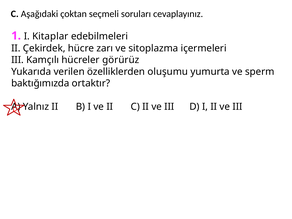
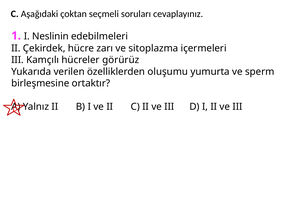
Kitaplar: Kitaplar -> Neslinin (50, 36)
baktığımızda: baktığımızda -> birleşmesine (40, 83)
